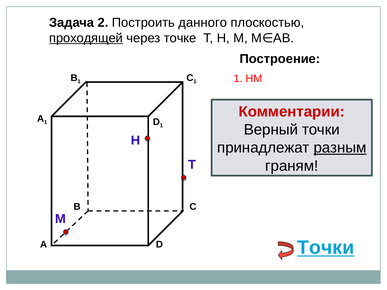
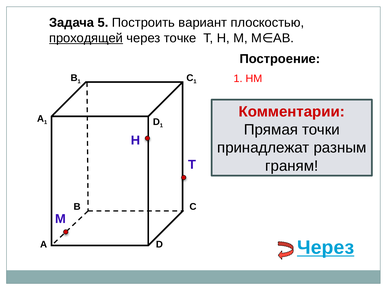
2: 2 -> 5 (103, 23)
данного: данного -> вариант (203, 23)
Верный: Верный -> Прямая (271, 130)
разным underline: present -> none (340, 148)
Точки: Точки -> Через (326, 248)
